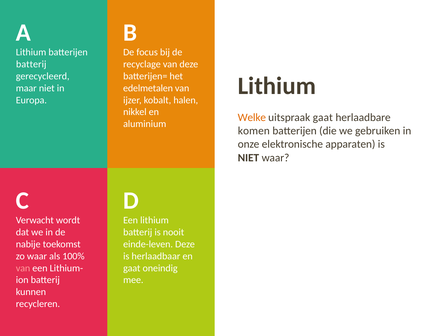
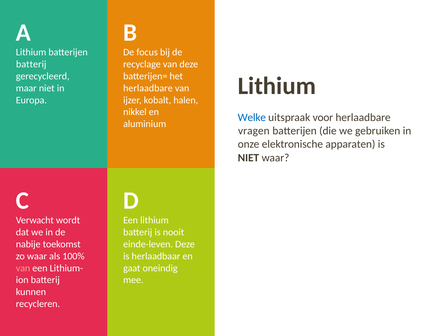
edelmetalen: edelmetalen -> herlaadbare (148, 88)
Welke colour: orange -> blue (252, 117)
uitspraak gaat: gaat -> voor (323, 117)
komen: komen -> vragen (254, 131)
